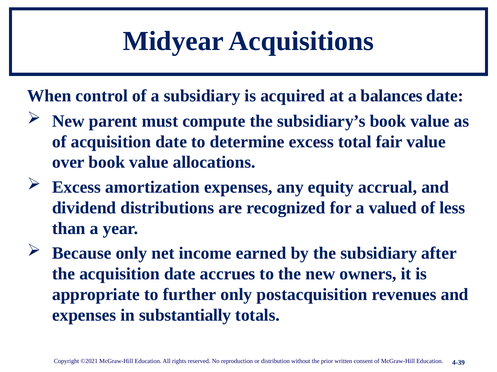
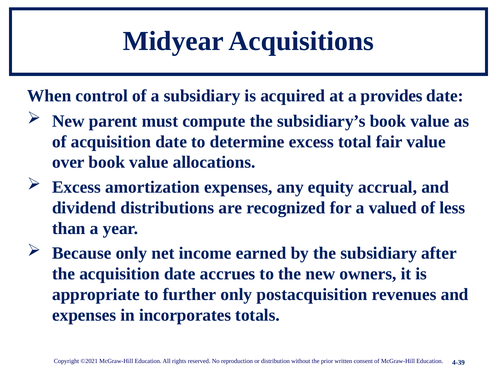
balances: balances -> provides (392, 96)
substantially: substantially -> incorporates (185, 316)
